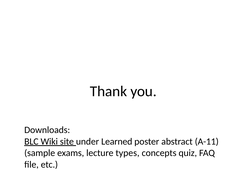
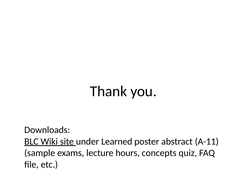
types: types -> hours (128, 153)
